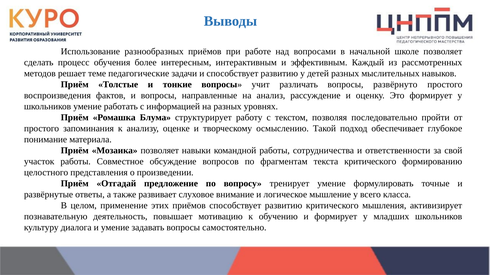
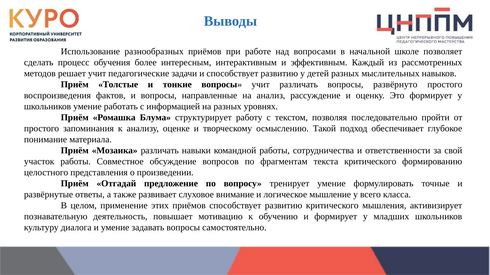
решает теме: теме -> учит (97, 74)
Мозаика позволяет: позволяет -> различать (160, 151)
